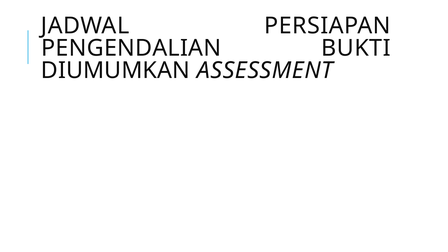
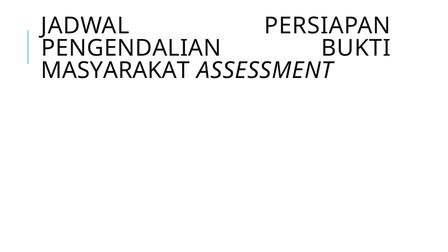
DIUMUMKAN: DIUMUMKAN -> MASYARAKAT (115, 70)
